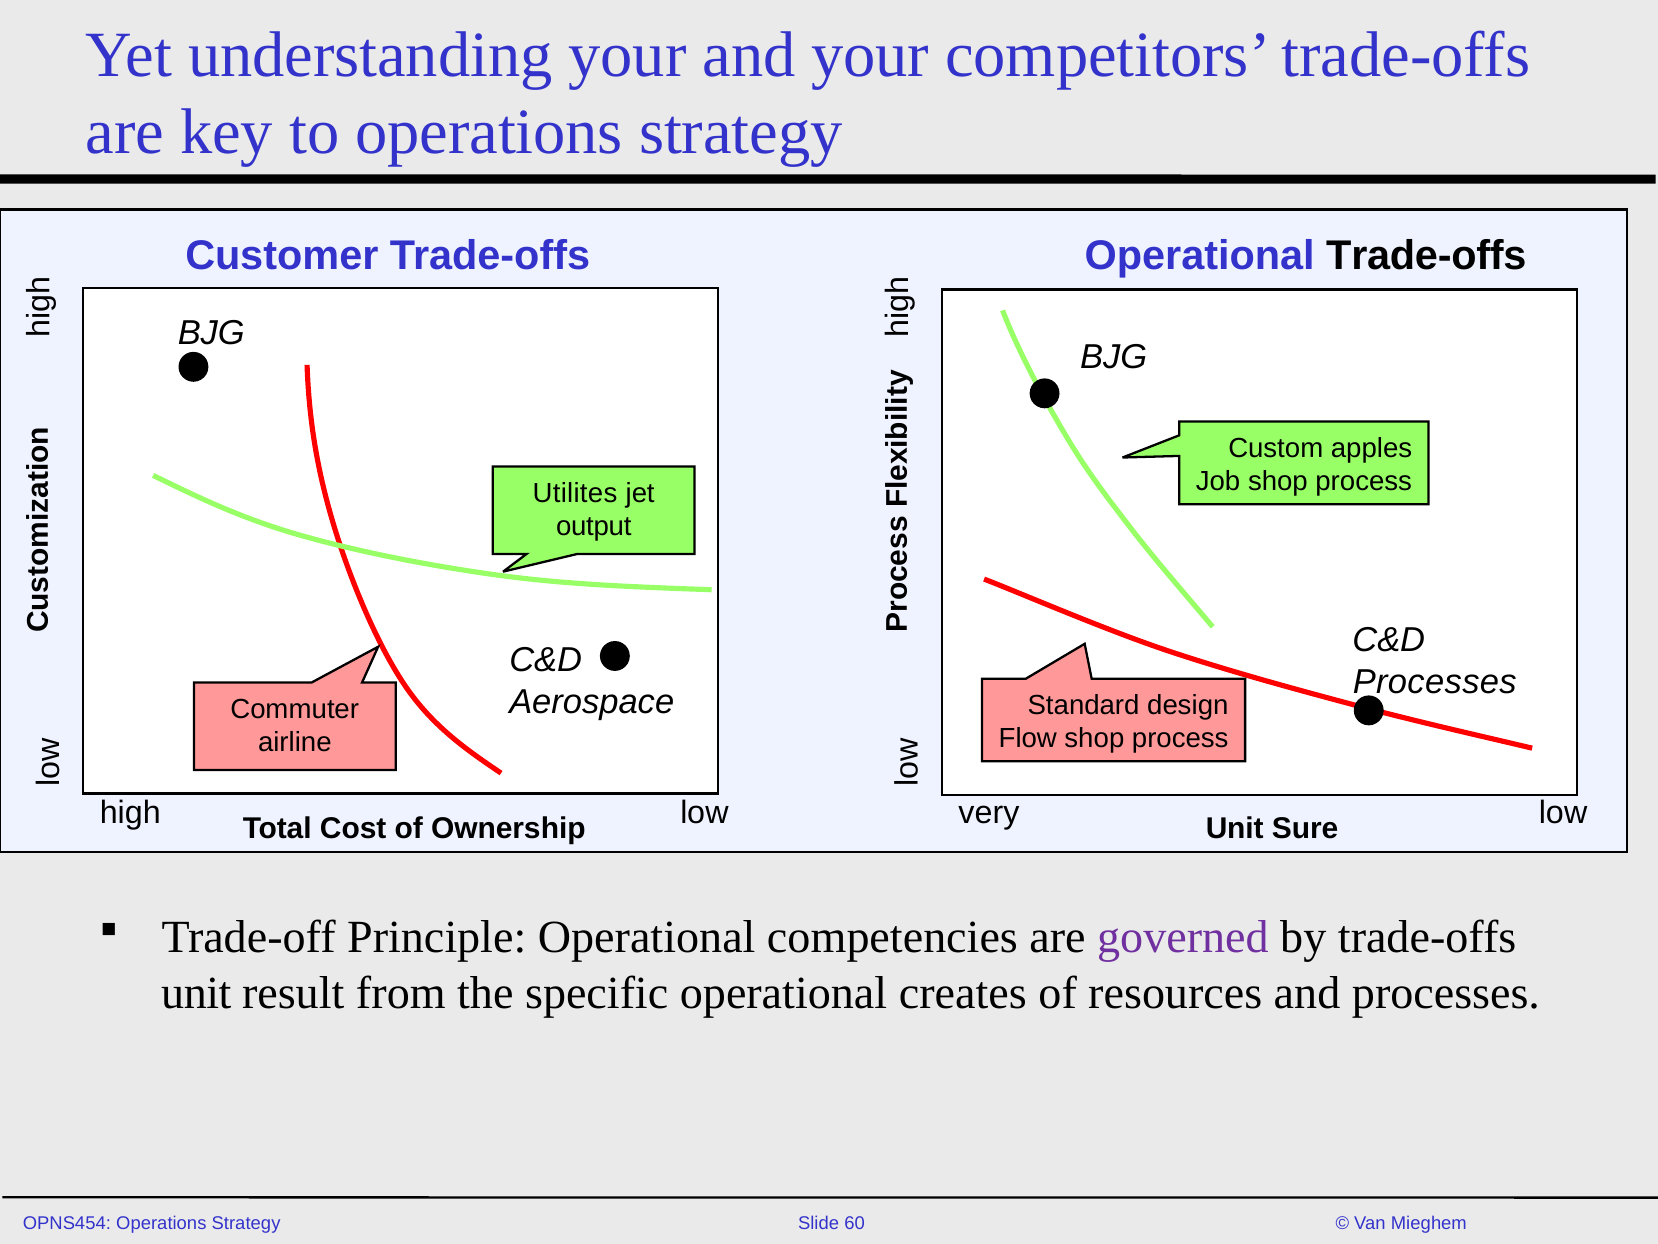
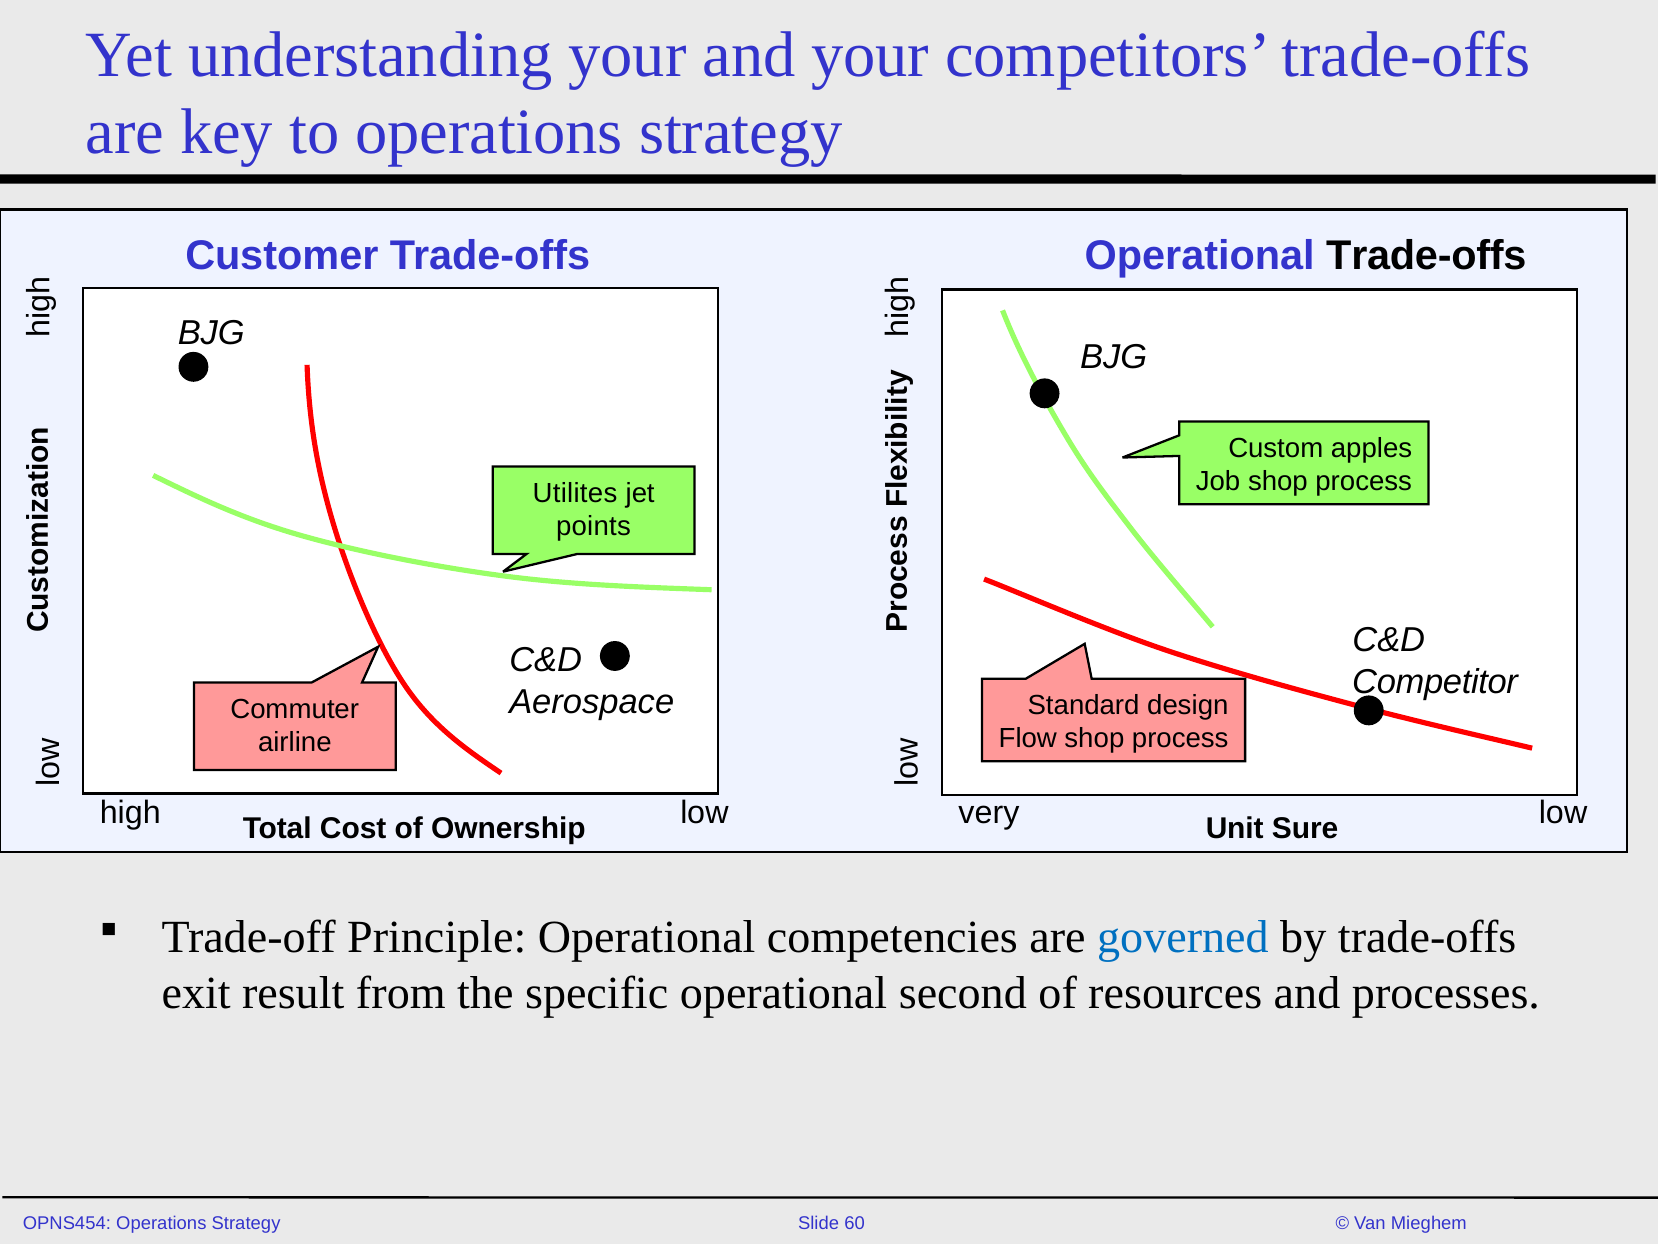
output: output -> points (593, 526)
Processes: Processes -> Competitor (1435, 682)
governed colour: purple -> blue (1183, 937)
unit: unit -> exit (196, 993)
creates: creates -> second (963, 993)
